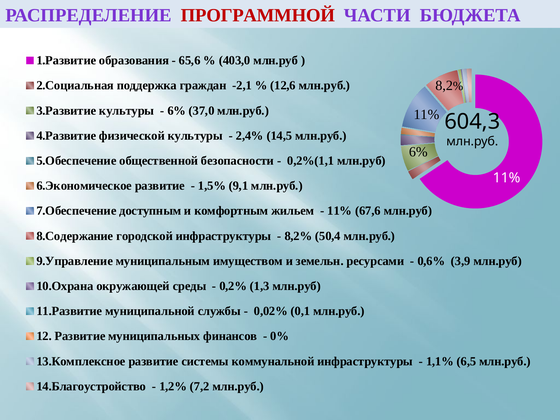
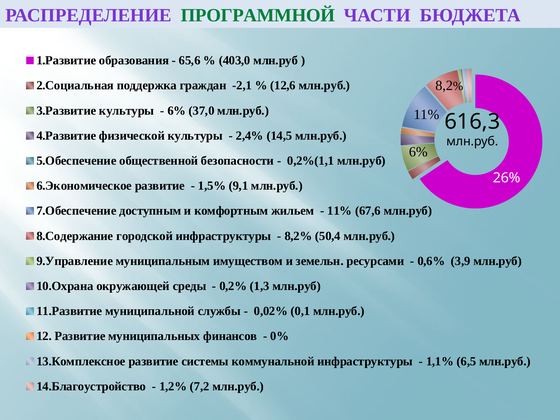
ПРОГРАММНОЙ colour: red -> green (258, 15)
604,3: 604,3 -> 616,3 (472, 122)
11%: 11% -> 26% (507, 178)
